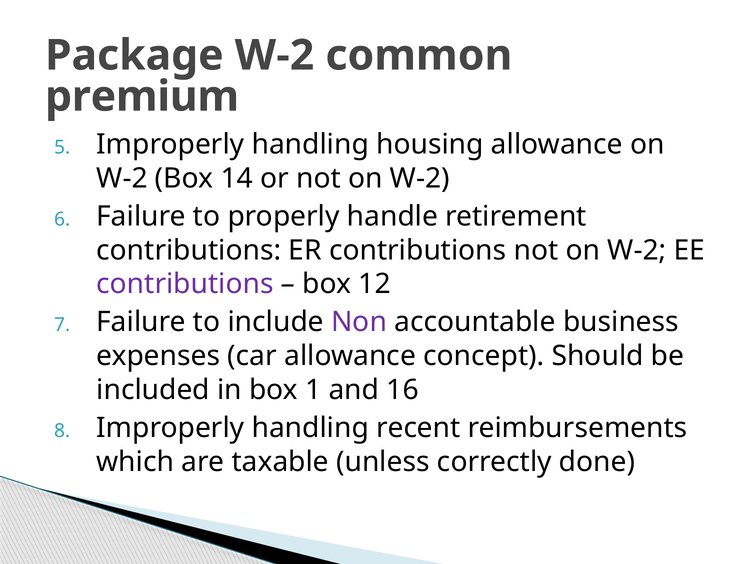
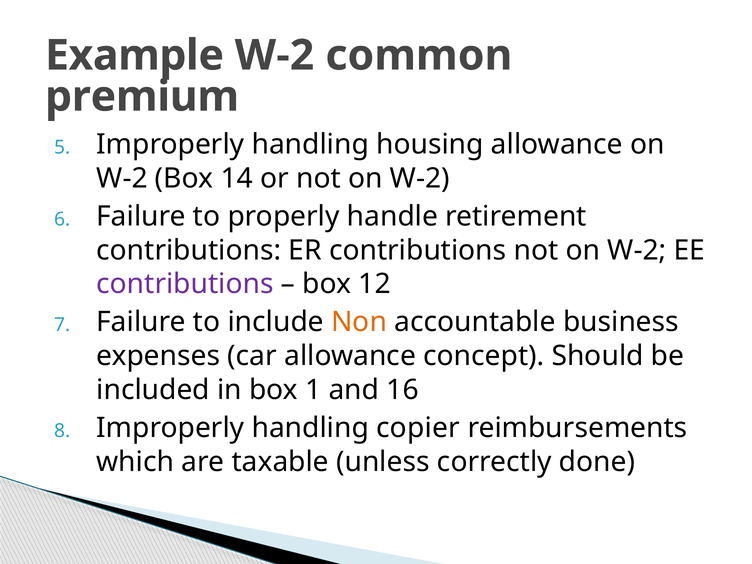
Package: Package -> Example (134, 55)
Non colour: purple -> orange (359, 322)
recent: recent -> copier (418, 428)
